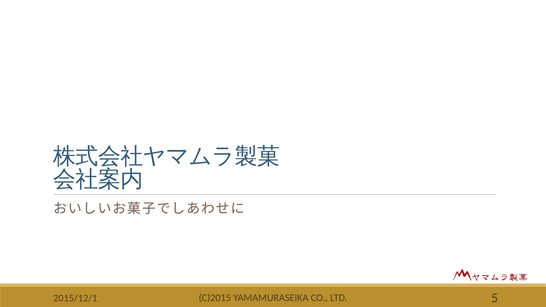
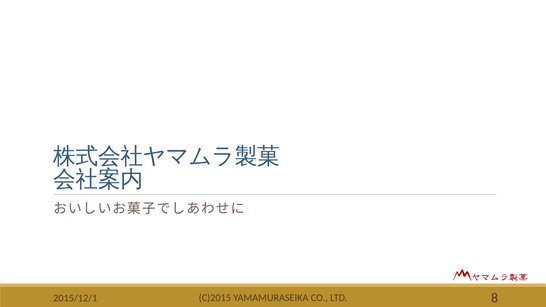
5: 5 -> 8 (495, 298)
